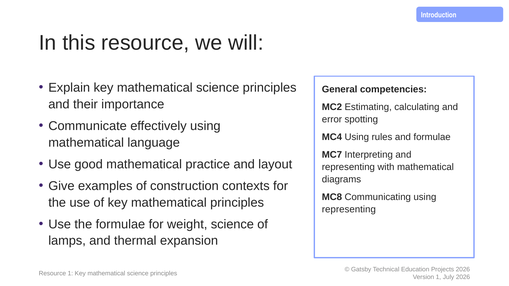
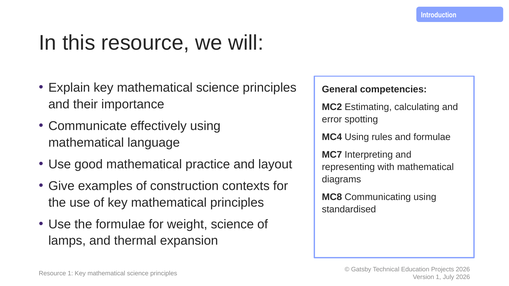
representing: representing -> standardised (349, 210)
